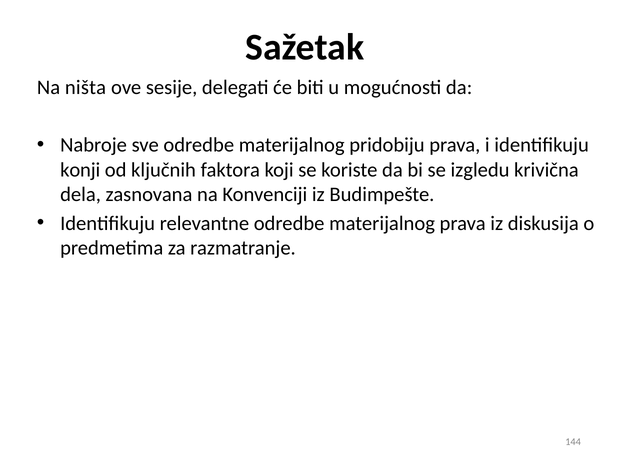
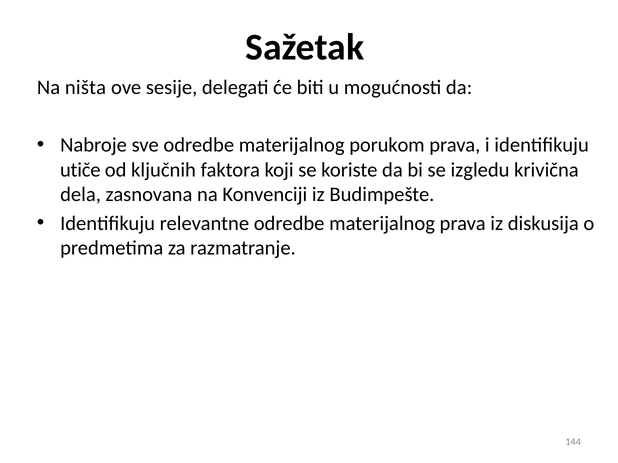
pridobiju: pridobiju -> porukom (387, 145)
konji: konji -> utiče (80, 170)
